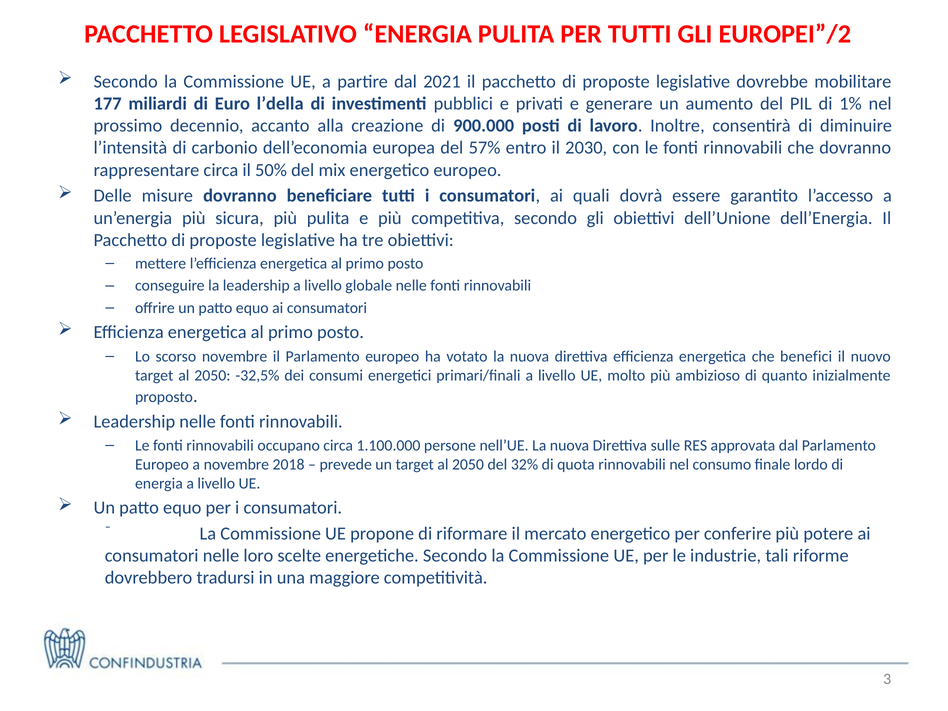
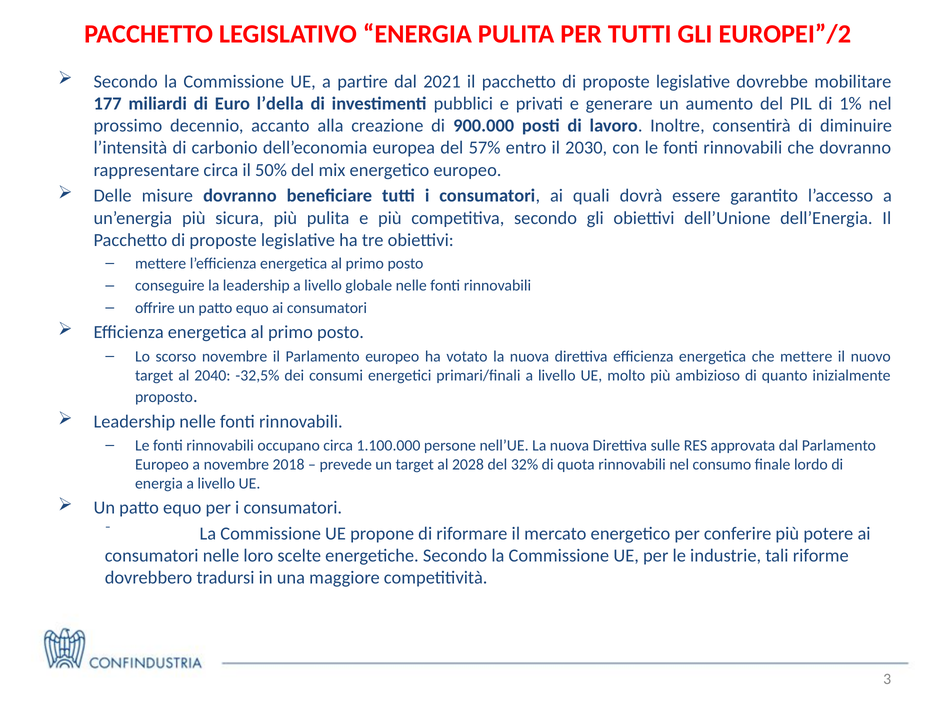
che benefici: benefici -> mettere (806, 356)
2050: 2050 -> 2040 (212, 375)
un target al 2050: 2050 -> 2028 (468, 464)
